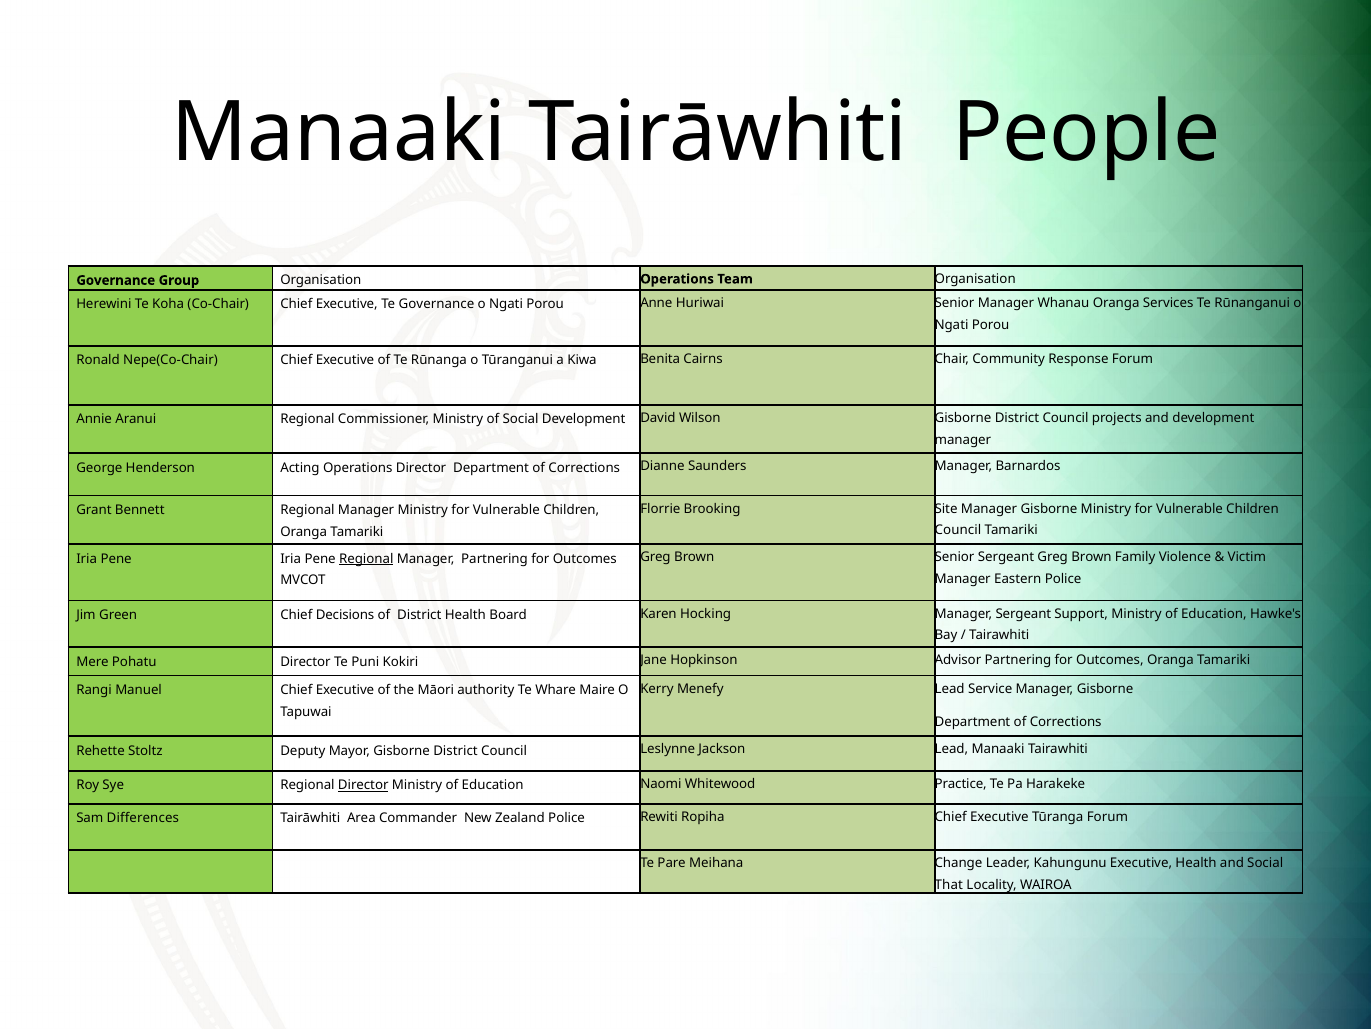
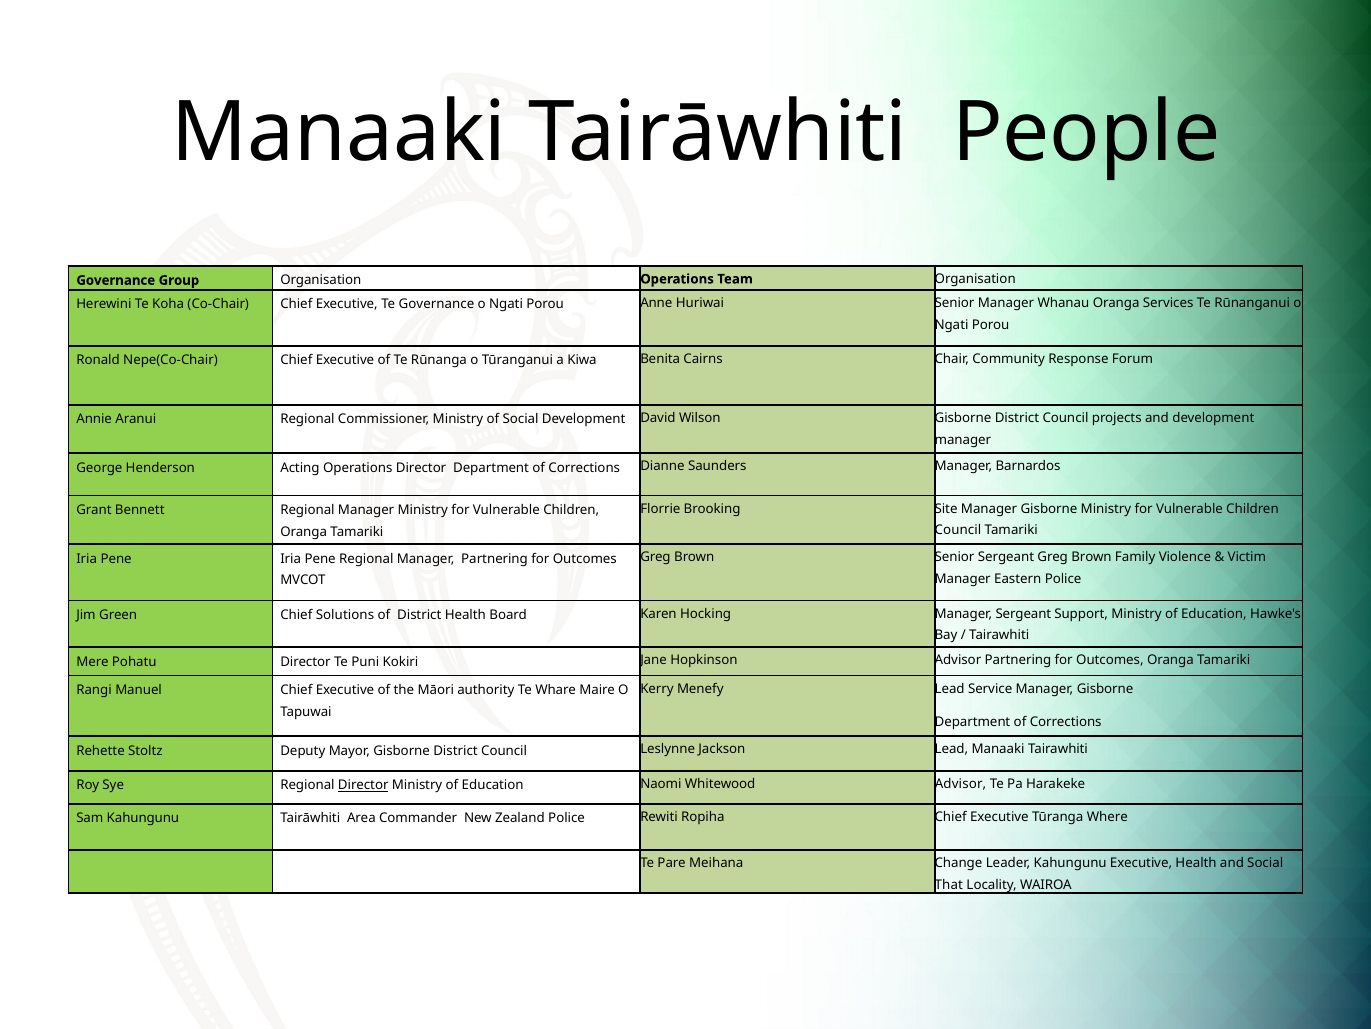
Regional underline: present -> none (366, 558)
Decisions: Decisions -> Solutions (345, 615)
Whitewood Practice: Practice -> Advisor (961, 783)
Sam Differences: Differences -> Kahungunu (143, 818)
Tūranga Forum: Forum -> Where (1107, 817)
